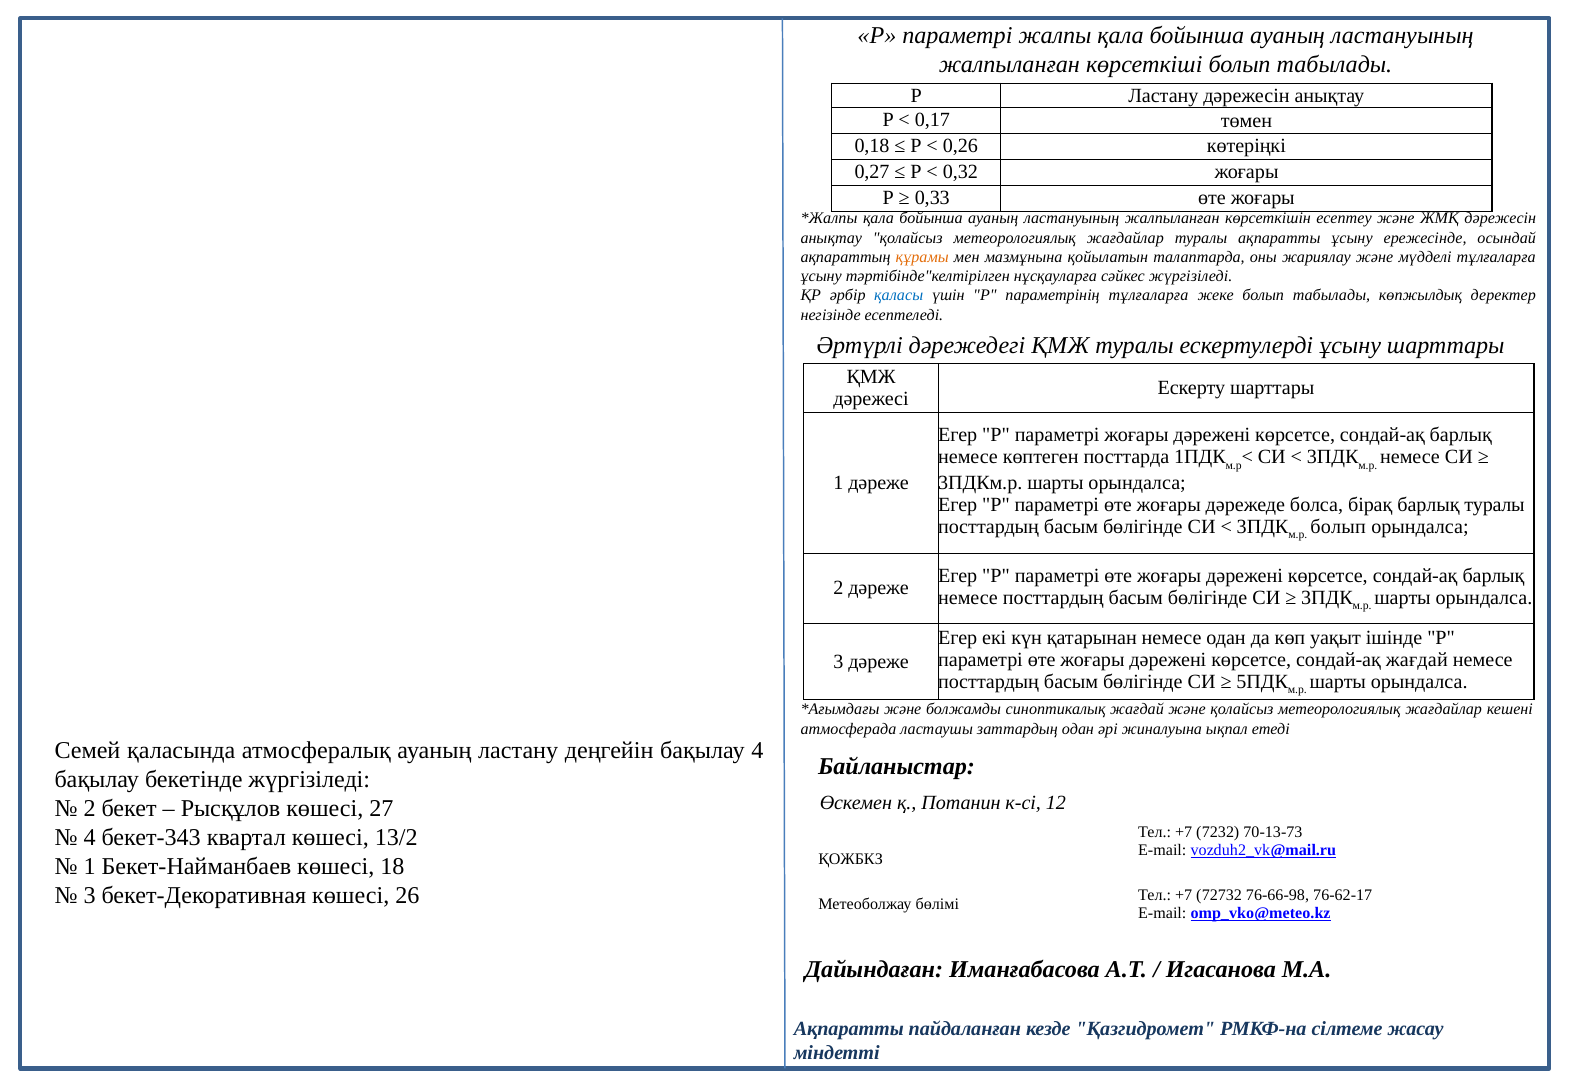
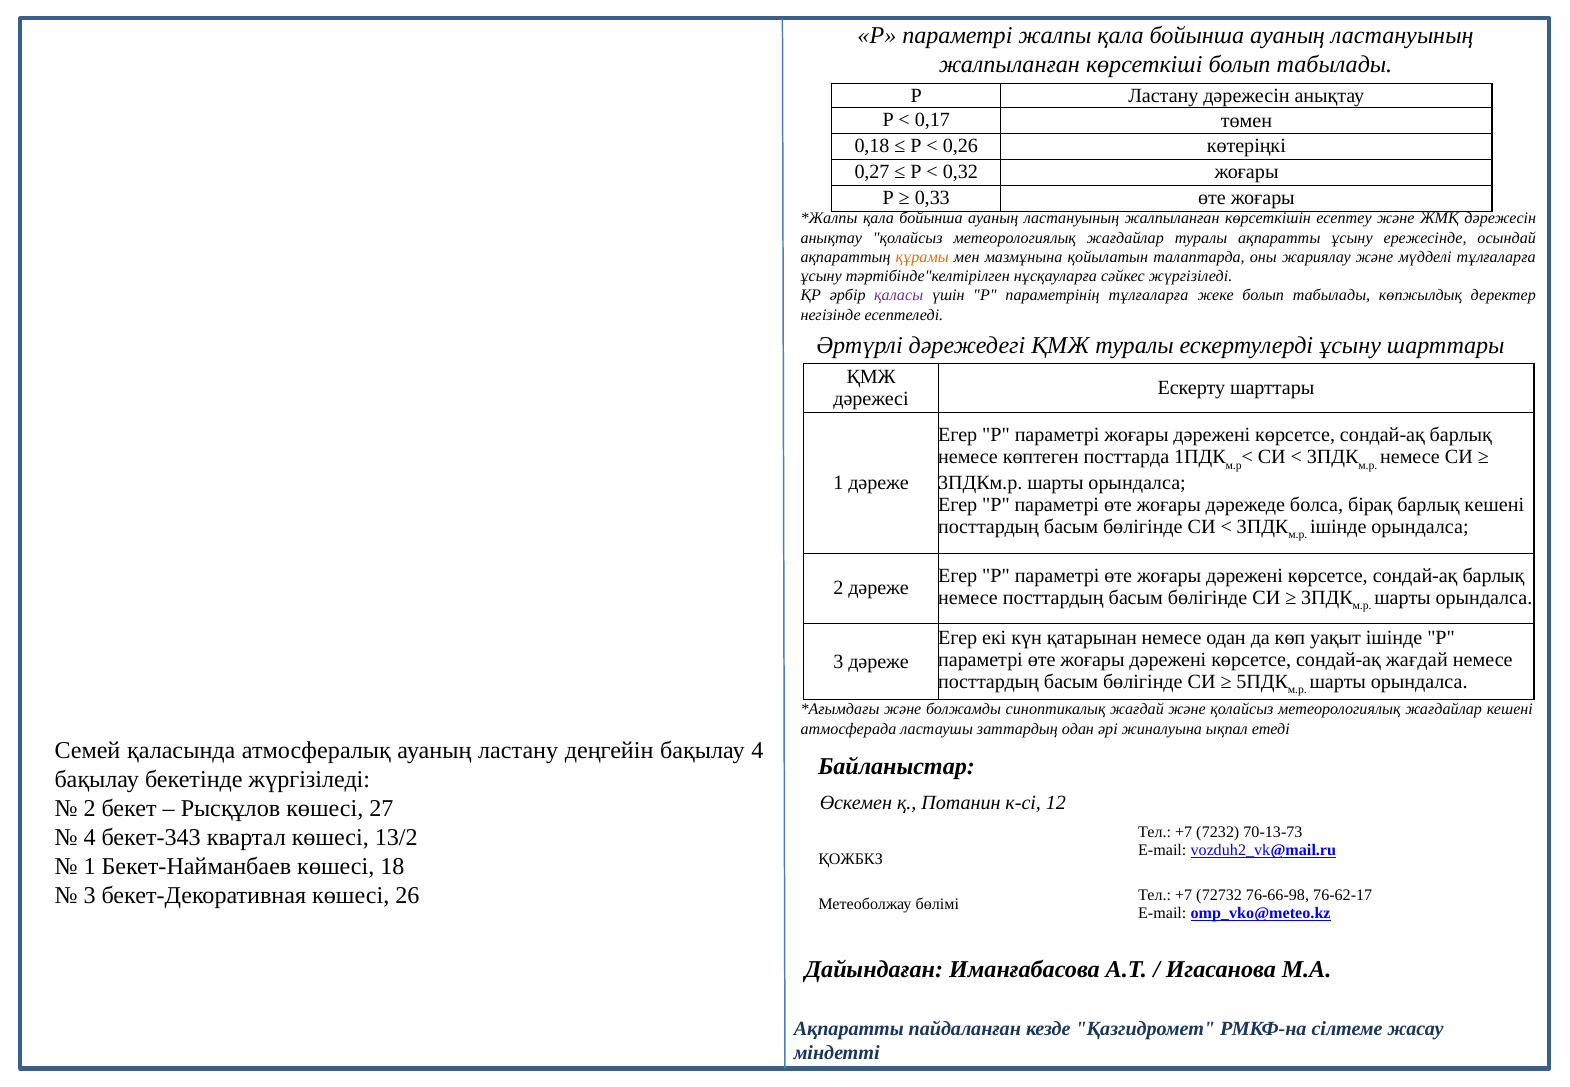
қаласы colour: blue -> purple (899, 296)
барлық туралы: туралы -> кешені (1494, 505)
болып: болып -> ішінде (1338, 527)
